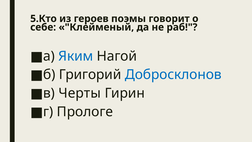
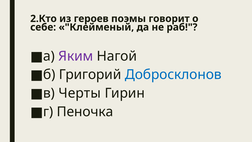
5.Кто: 5.Кто -> 2.Кто (43, 19)
Яким colour: blue -> purple (76, 56)
Прологе: Прологе -> Пеночка (85, 112)
